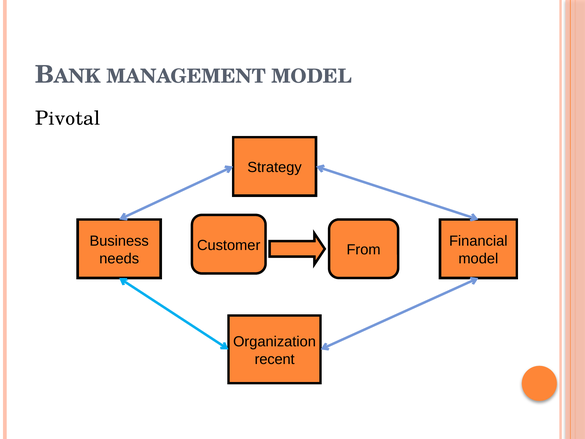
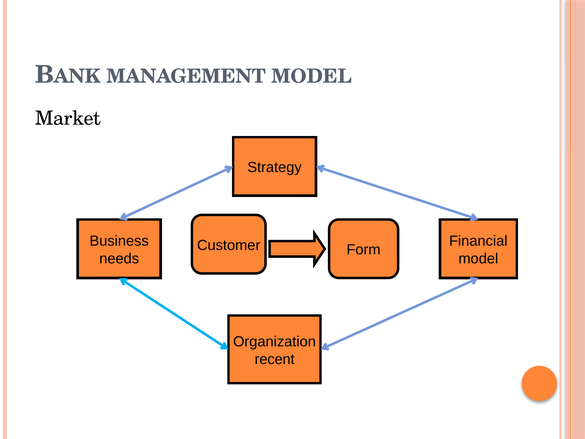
Pivotal: Pivotal -> Market (68, 118)
From: From -> Form (364, 250)
